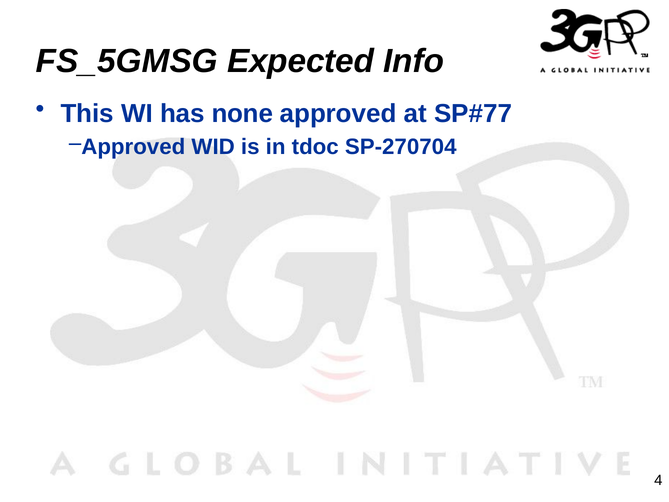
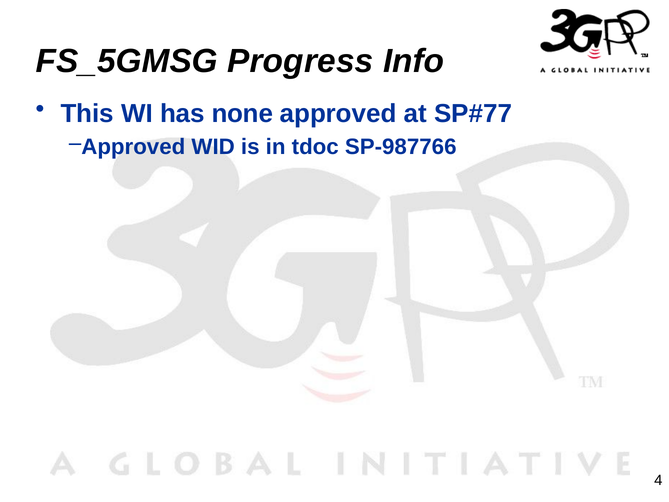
Expected: Expected -> Progress (300, 61)
SP-270704: SP-270704 -> SP-987766 (401, 147)
